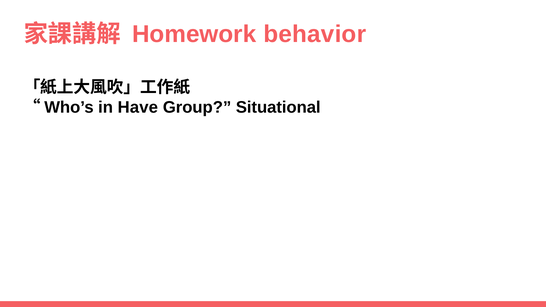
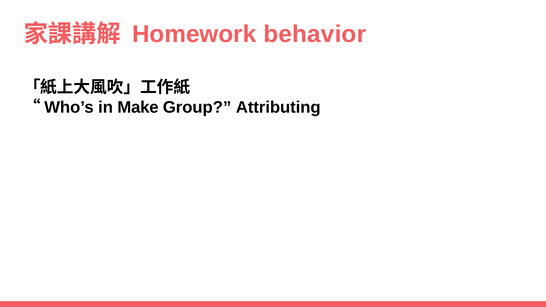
Have: Have -> Make (138, 107)
Situational: Situational -> Attributing (278, 107)
